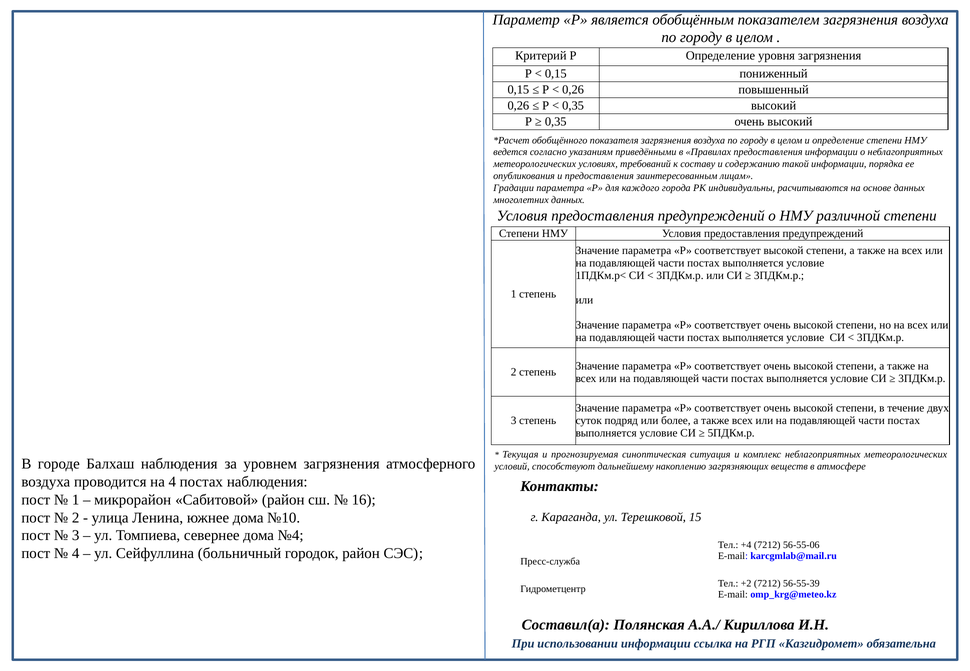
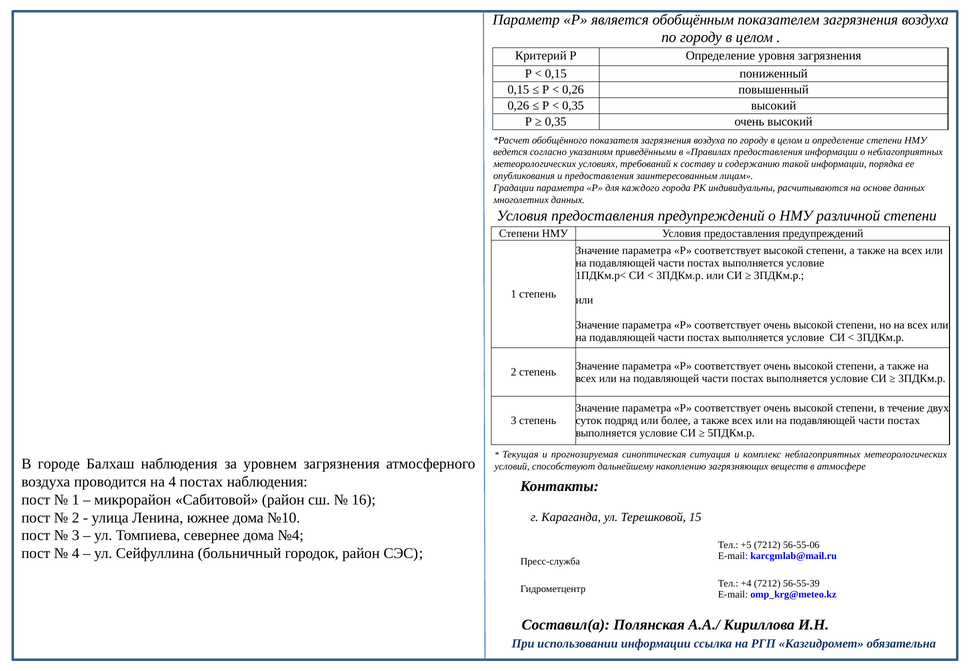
+4: +4 -> +5 (746, 545)
+2: +2 -> +4 (746, 584)
